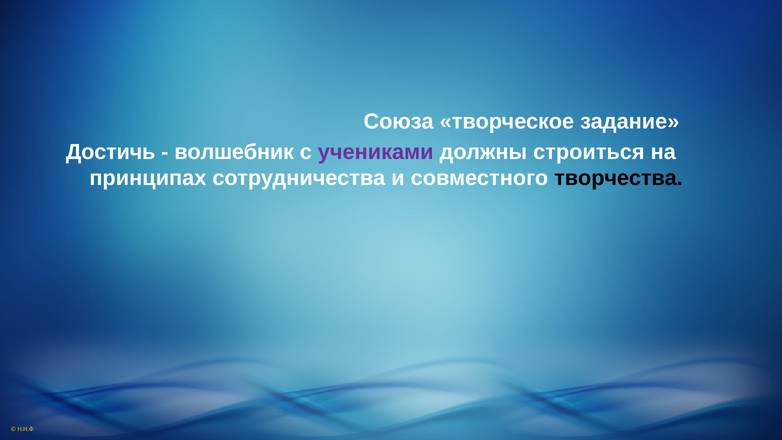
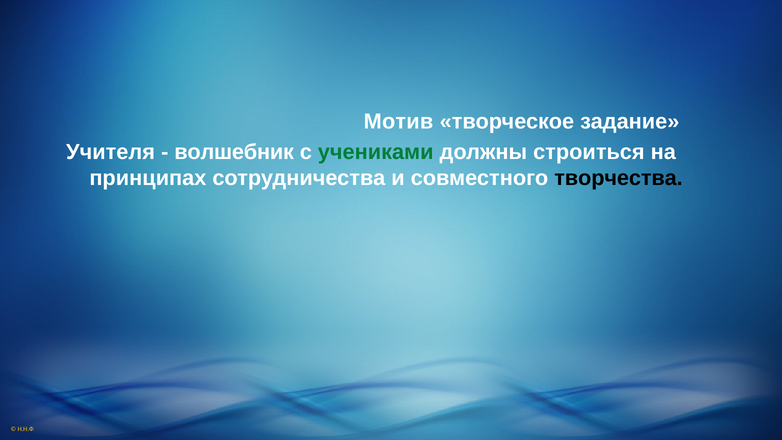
Союза: Союза -> Мотив (398, 121)
Достичь: Достичь -> Учителя (111, 152)
учениками colour: purple -> green (376, 152)
